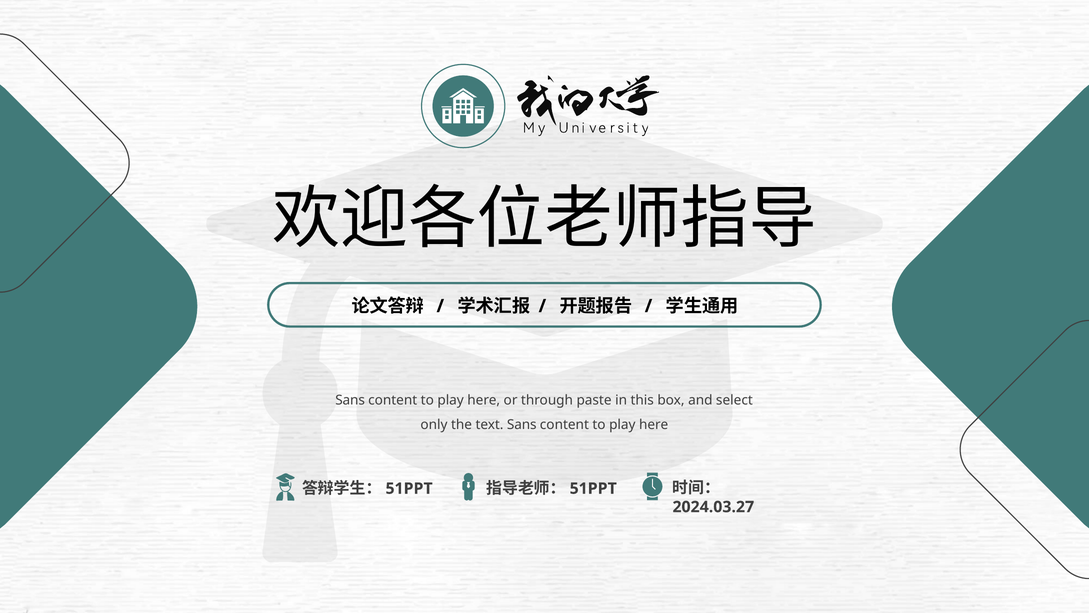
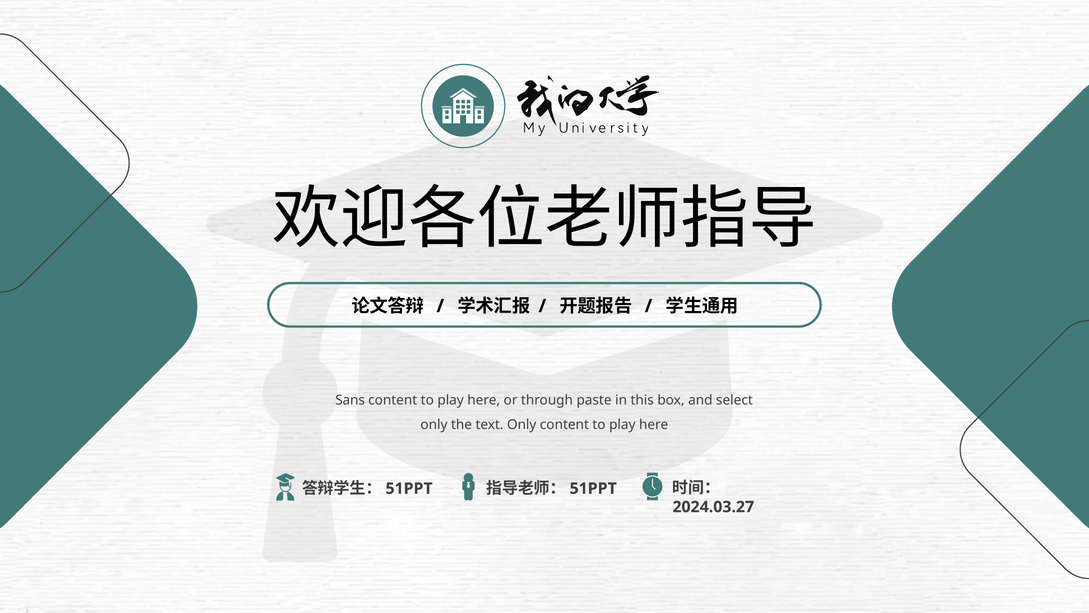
text Sans: Sans -> Only (522, 424)
